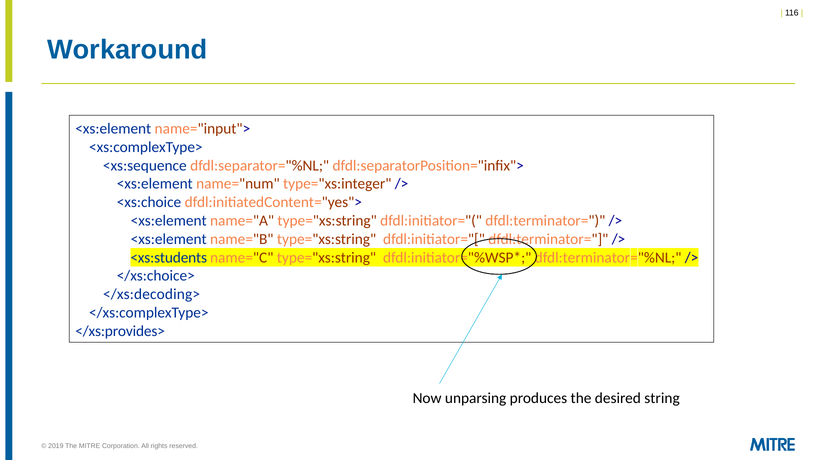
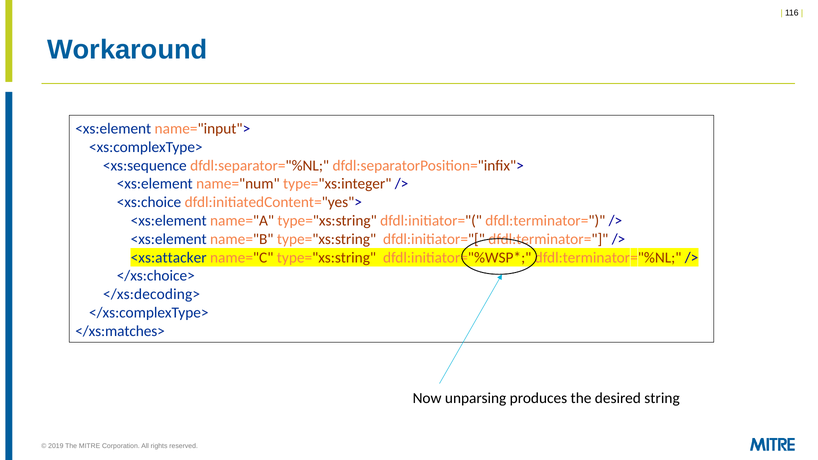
<xs:students: <xs:students -> <xs:attacker (169, 258)
</xs:provides>: </xs:provides> -> </xs:matches> (120, 331)
